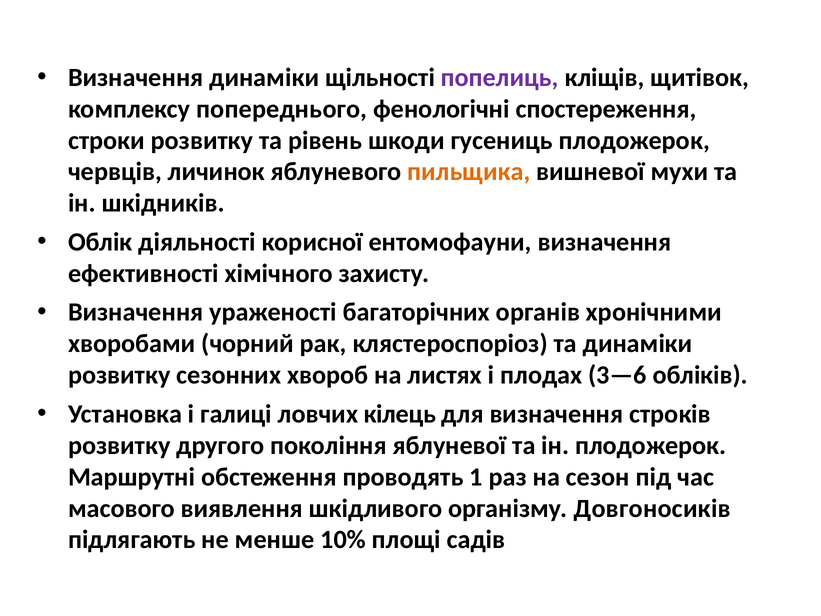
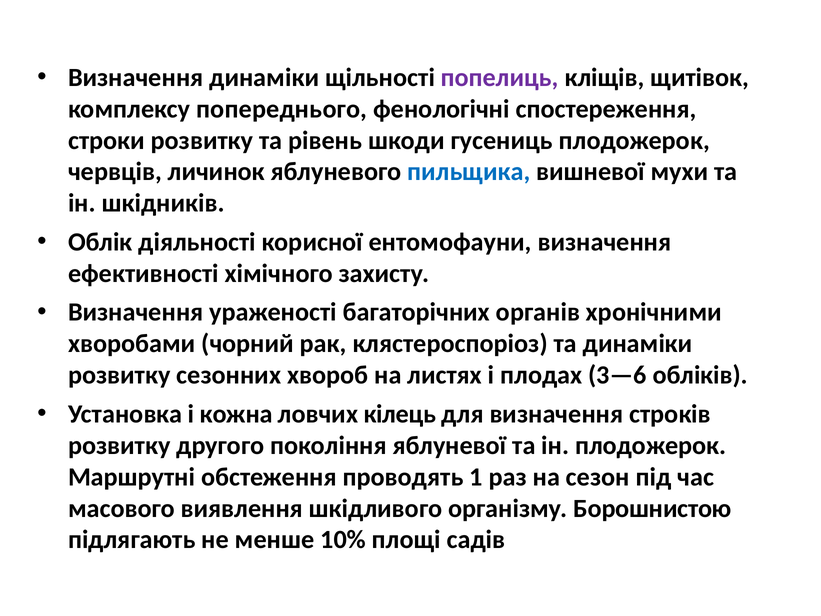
пильщика colour: orange -> blue (469, 172)
галиці: галиці -> кожна (236, 414)
Довгоносиків: Довгоносиків -> Борошнистою (652, 508)
